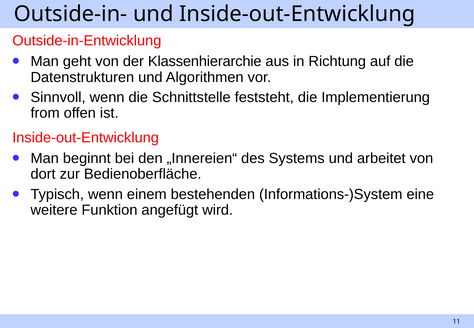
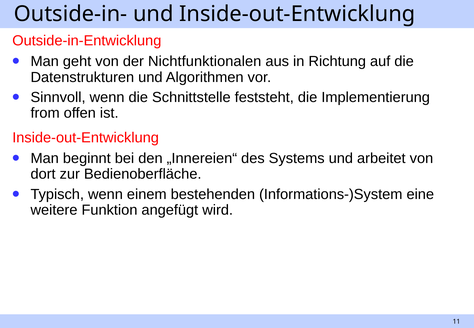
Klassenhierarchie: Klassenhierarchie -> Nichtfunktionalen (205, 62)
